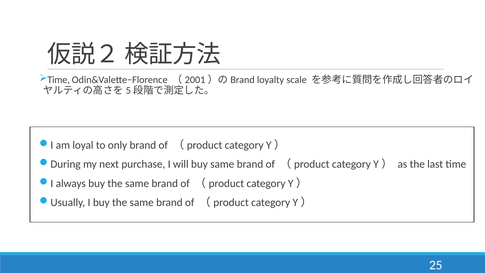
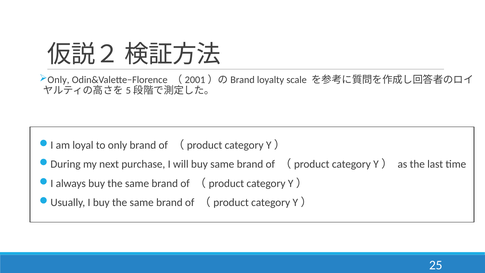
Time: Time -> Only (58, 80)
